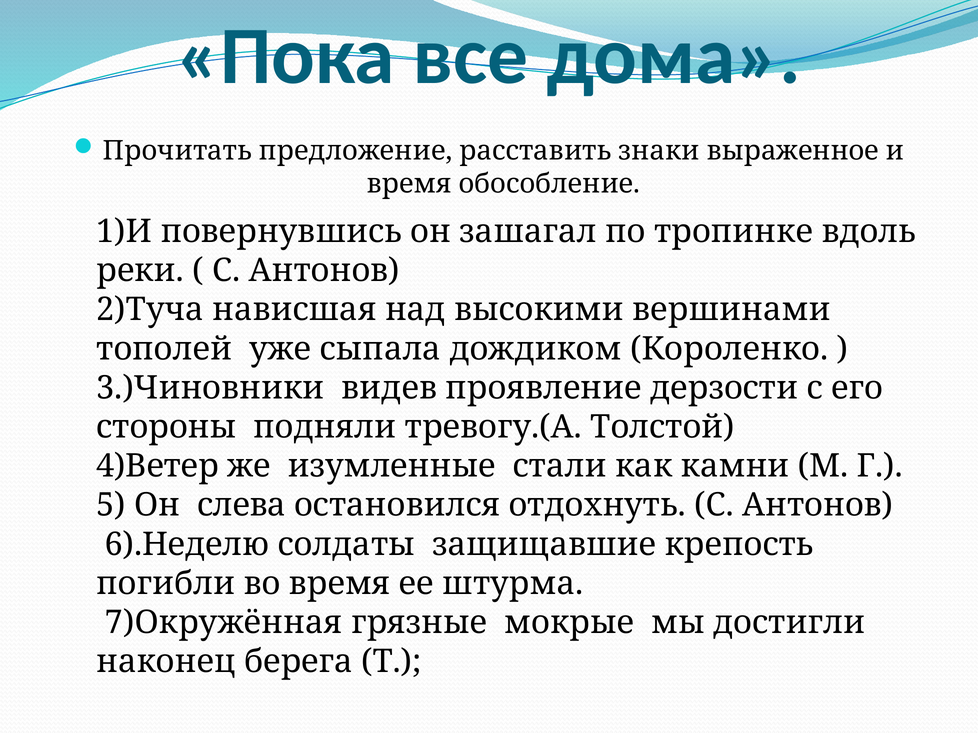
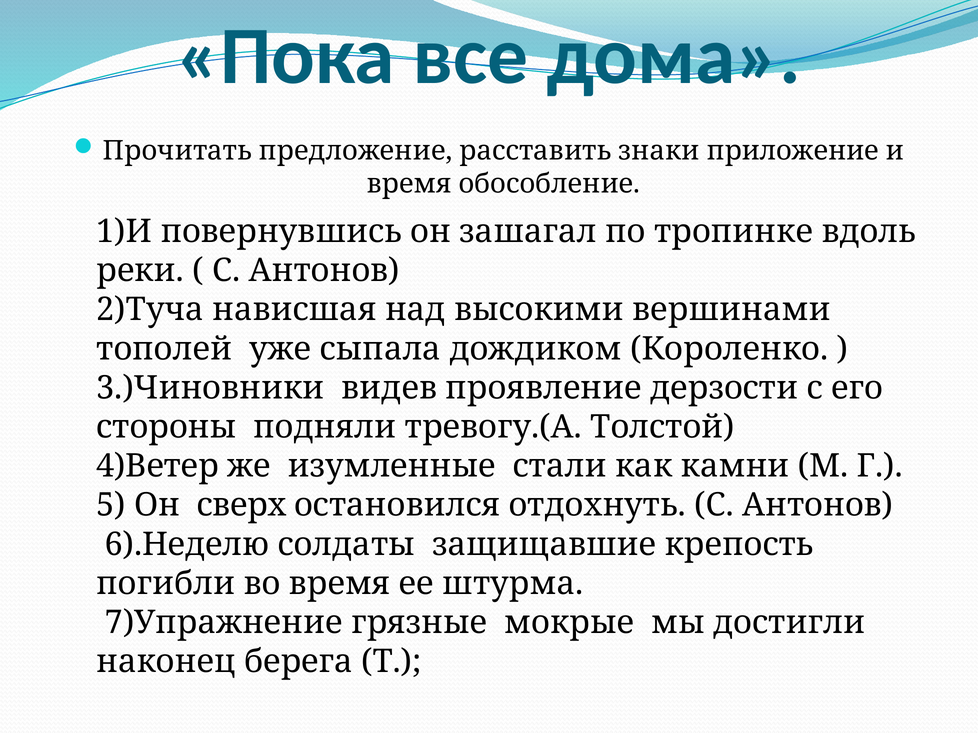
выраженное: выраженное -> приложение (793, 151)
слева: слева -> сверх (242, 505)
7)Окружённая: 7)Окружённая -> 7)Упражнение (224, 623)
